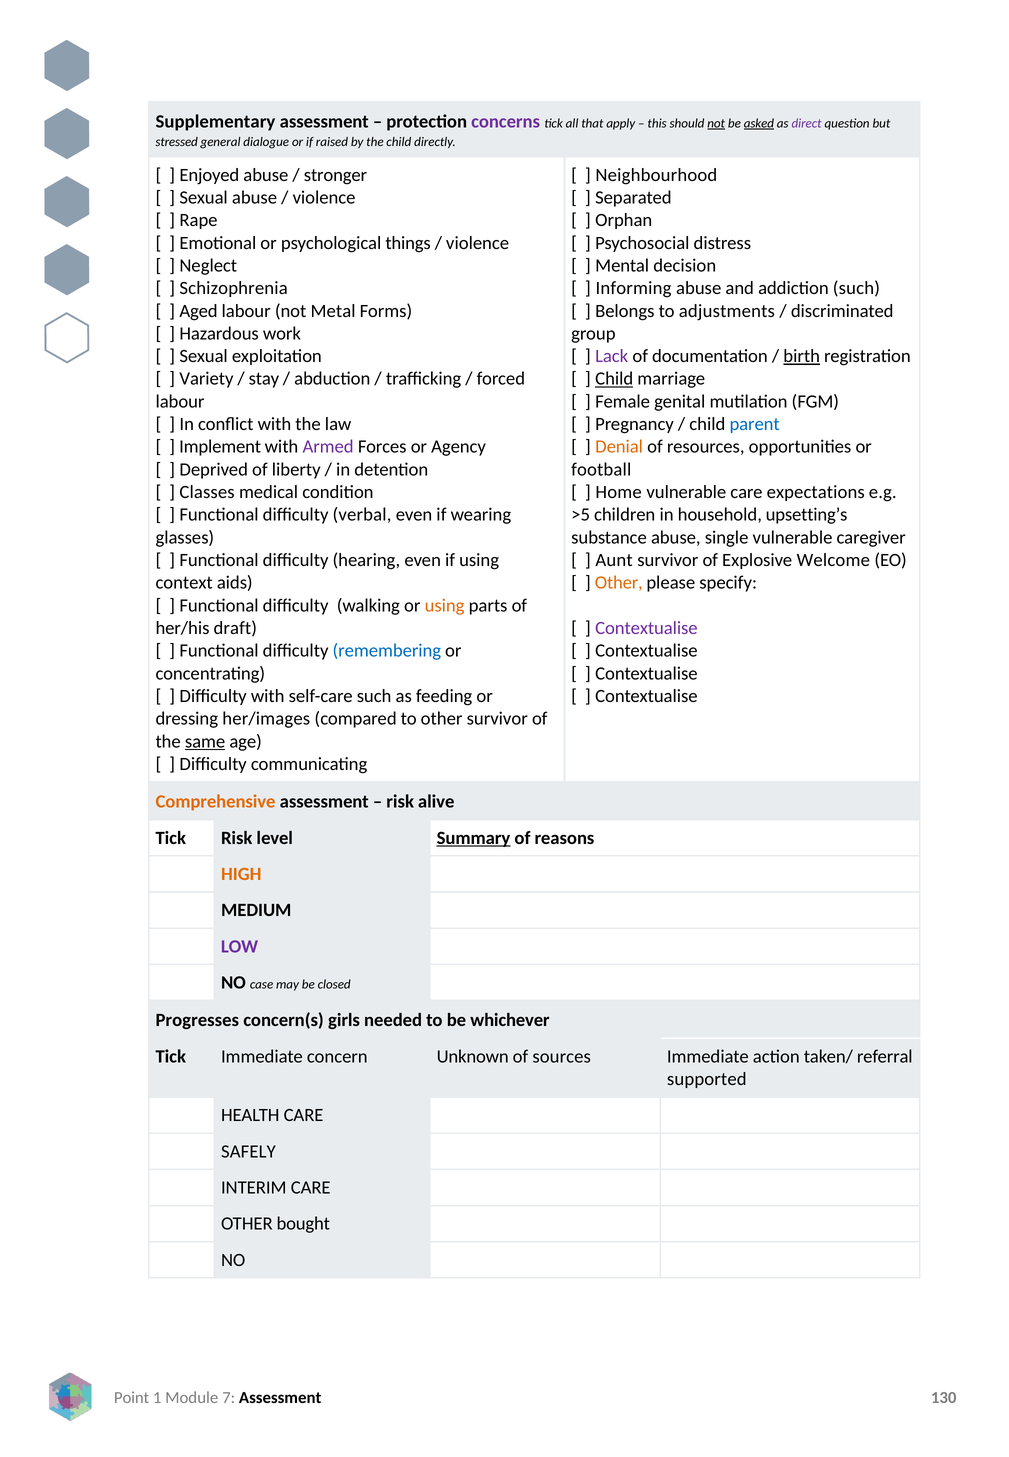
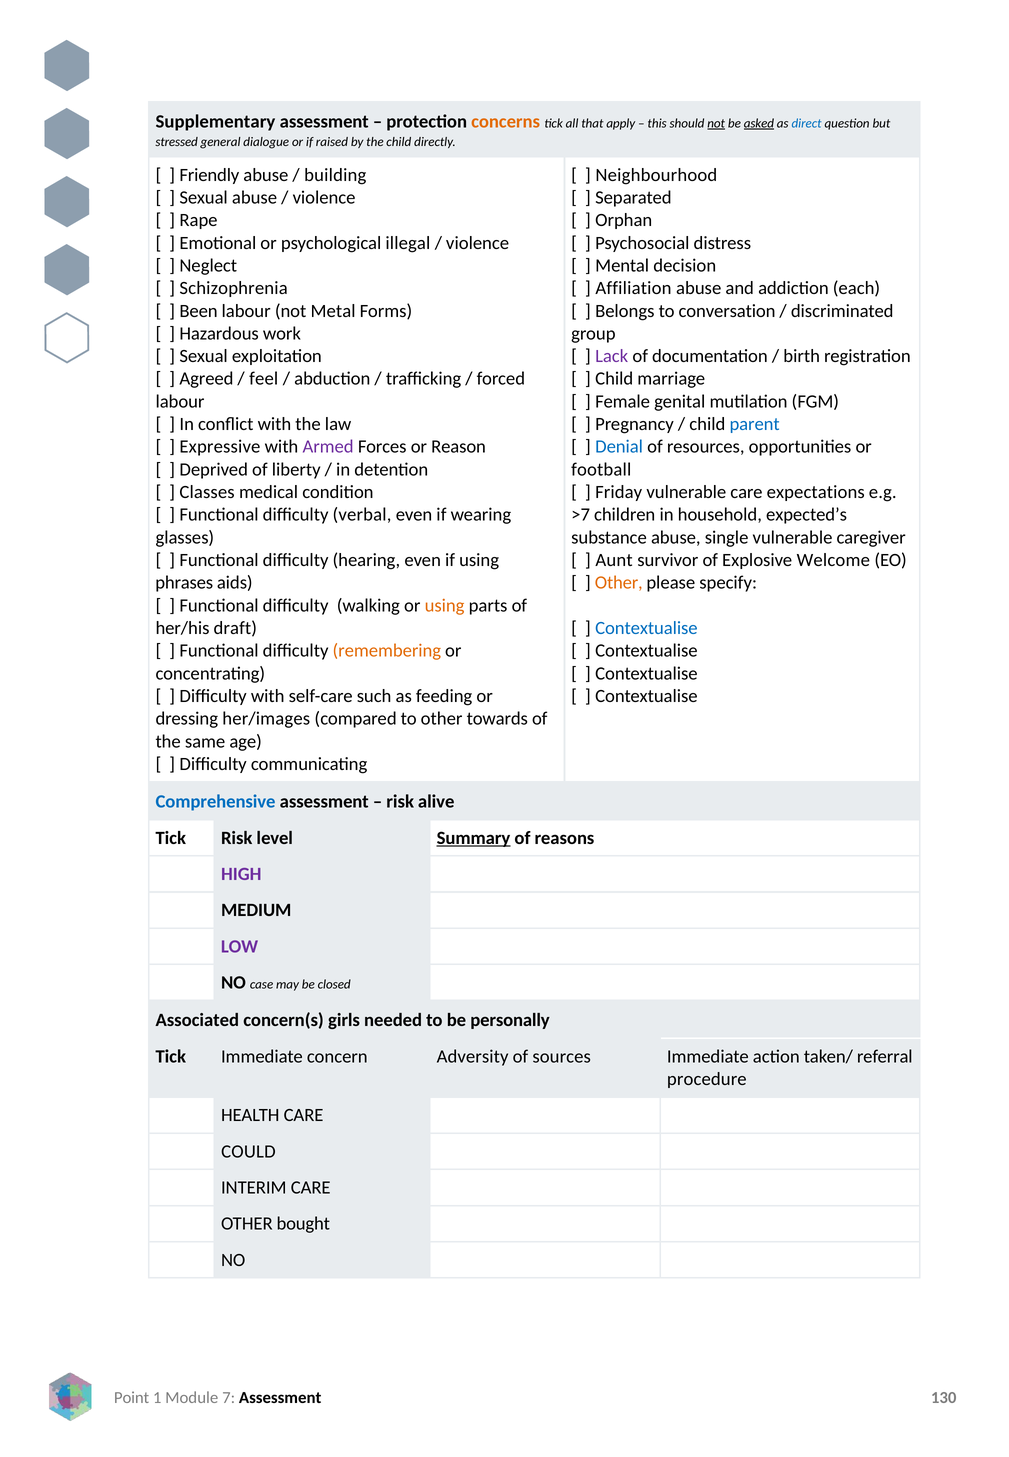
concerns colour: purple -> orange (506, 122)
direct colour: purple -> blue (807, 124)
Enjoyed: Enjoyed -> Friendly (209, 175)
stronger: stronger -> building (335, 175)
things: things -> illegal (408, 243)
Informing: Informing -> Affiliation (633, 288)
addiction such: such -> each (856, 288)
Aged: Aged -> Been (199, 311)
adjustments: adjustments -> conversation (727, 311)
birth underline: present -> none (802, 356)
Variety: Variety -> Agreed (206, 379)
stay: stay -> feel (264, 379)
Child underline: present -> none (614, 379)
Implement: Implement -> Expressive (220, 447)
Agency: Agency -> Reason (459, 447)
Denial colour: orange -> blue (619, 447)
Home: Home -> Friday (619, 492)
>5: >5 -> >7 (581, 515)
upsetting’s: upsetting’s -> expected’s (807, 515)
context: context -> phrases (184, 583)
Contextualise colour: purple -> blue (646, 628)
remembering colour: blue -> orange (387, 651)
other survivor: survivor -> towards (497, 719)
same underline: present -> none (205, 742)
Comprehensive colour: orange -> blue (216, 802)
HIGH colour: orange -> purple (241, 874)
Progresses: Progresses -> Associated (197, 1021)
whichever: whichever -> personally (510, 1021)
Unknown: Unknown -> Adversity (473, 1057)
supported: supported -> procedure (707, 1079)
SAFELY: SAFELY -> COULD (248, 1152)
